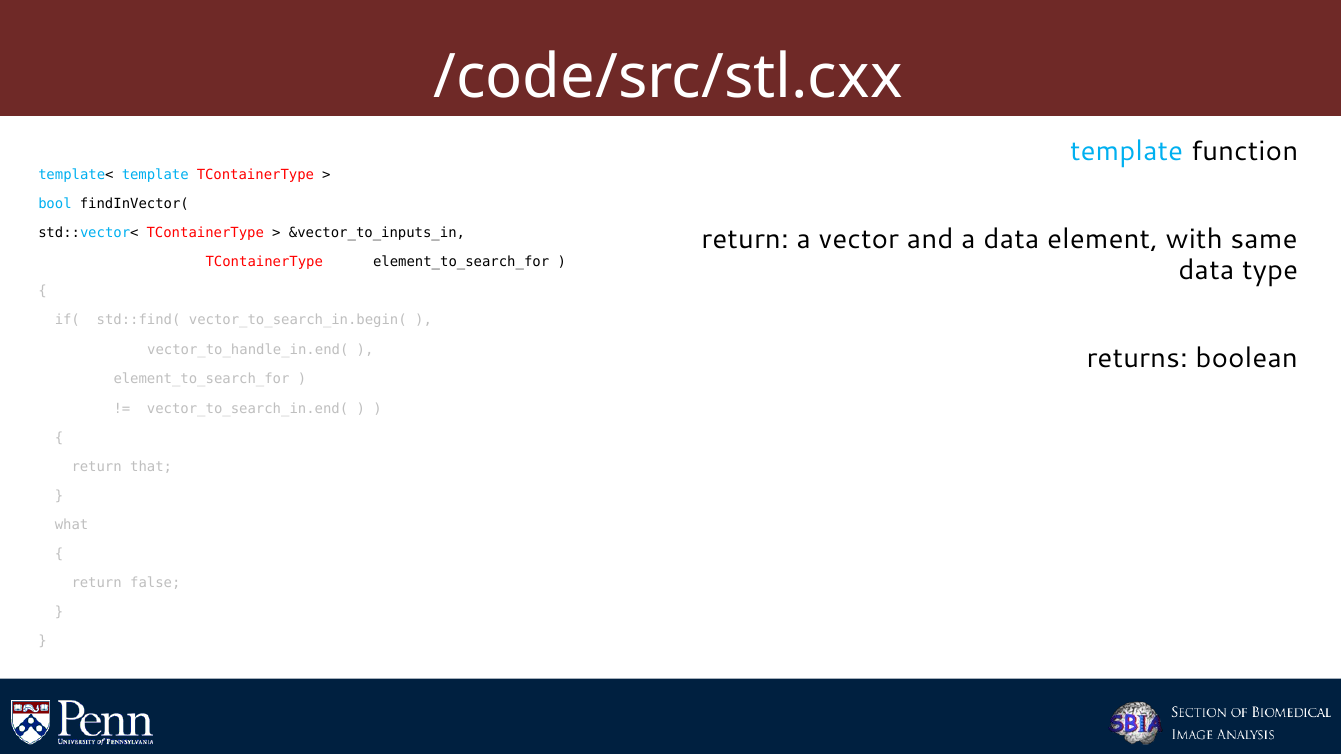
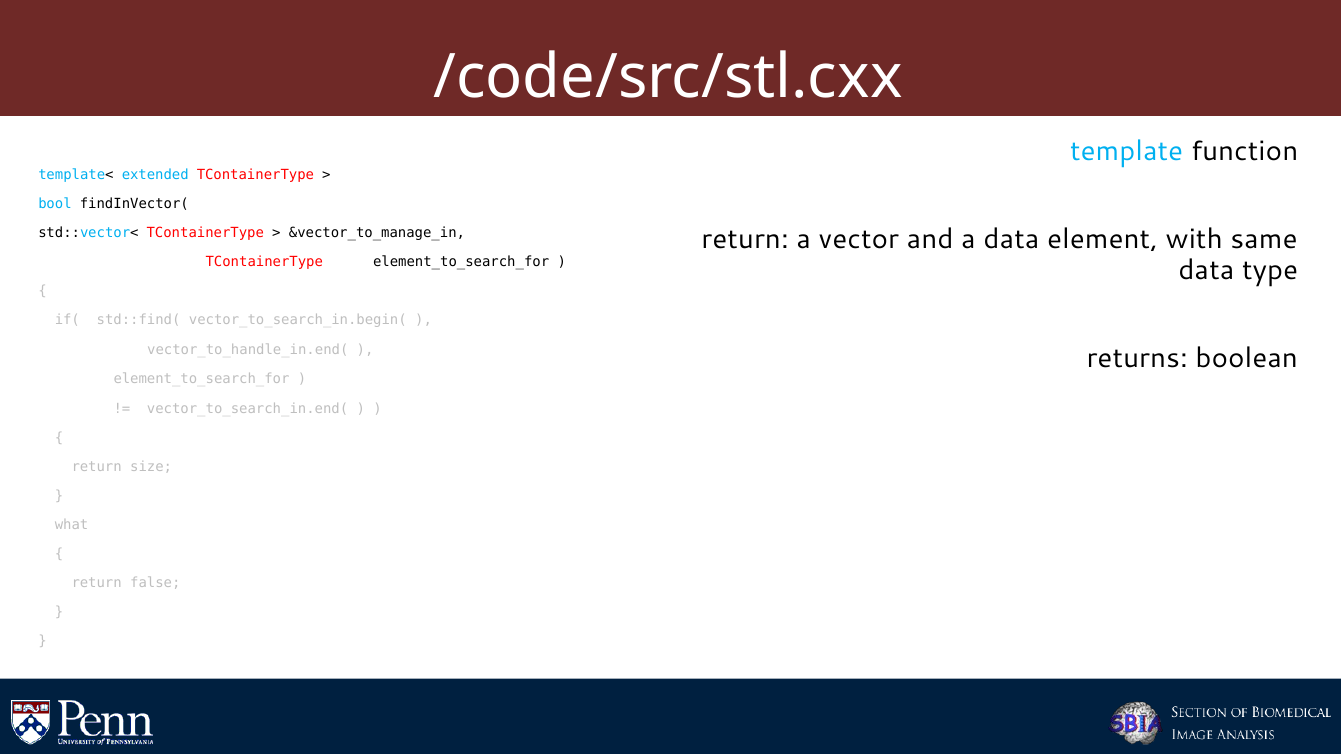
template< template: template -> extended (155, 175)
&vector_to_inputs_in: &vector_to_inputs_in -> &vector_to_manage_in (377, 233)
that: that -> size (151, 467)
